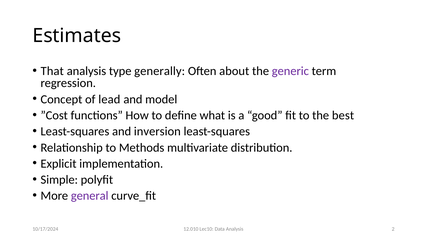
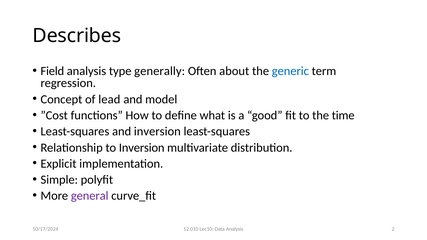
Estimates: Estimates -> Describes (77, 36)
That: That -> Field (52, 71)
generic colour: purple -> blue (290, 71)
best: best -> time (343, 115)
to Methods: Methods -> Inversion (142, 148)
